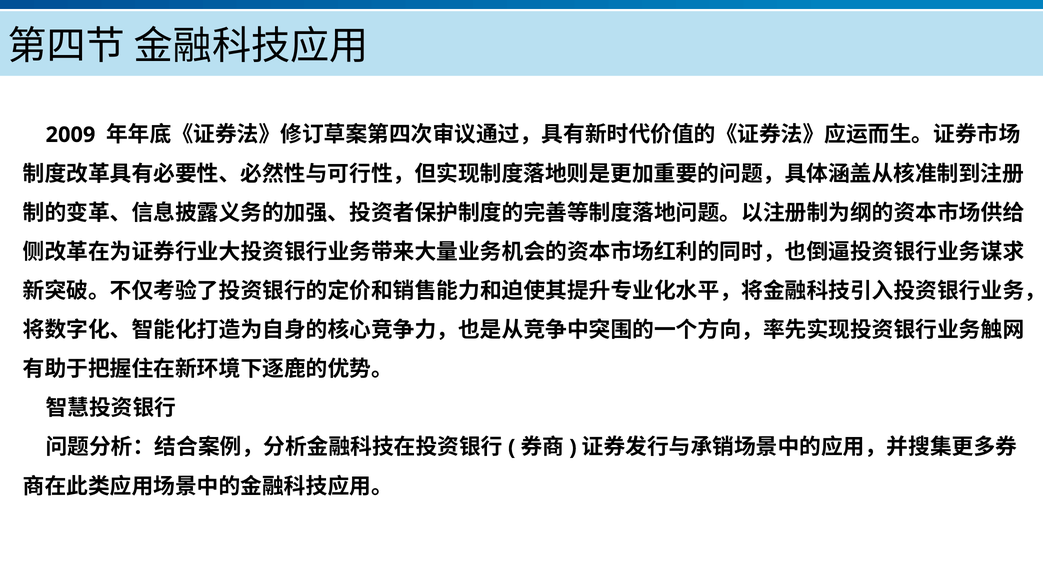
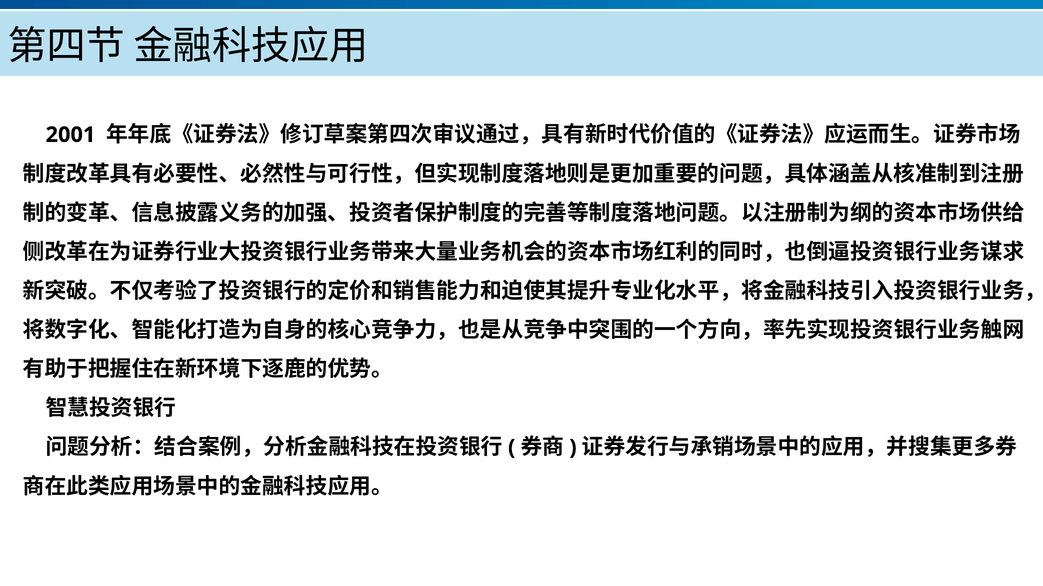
2009: 2009 -> 2001 (70, 135)
